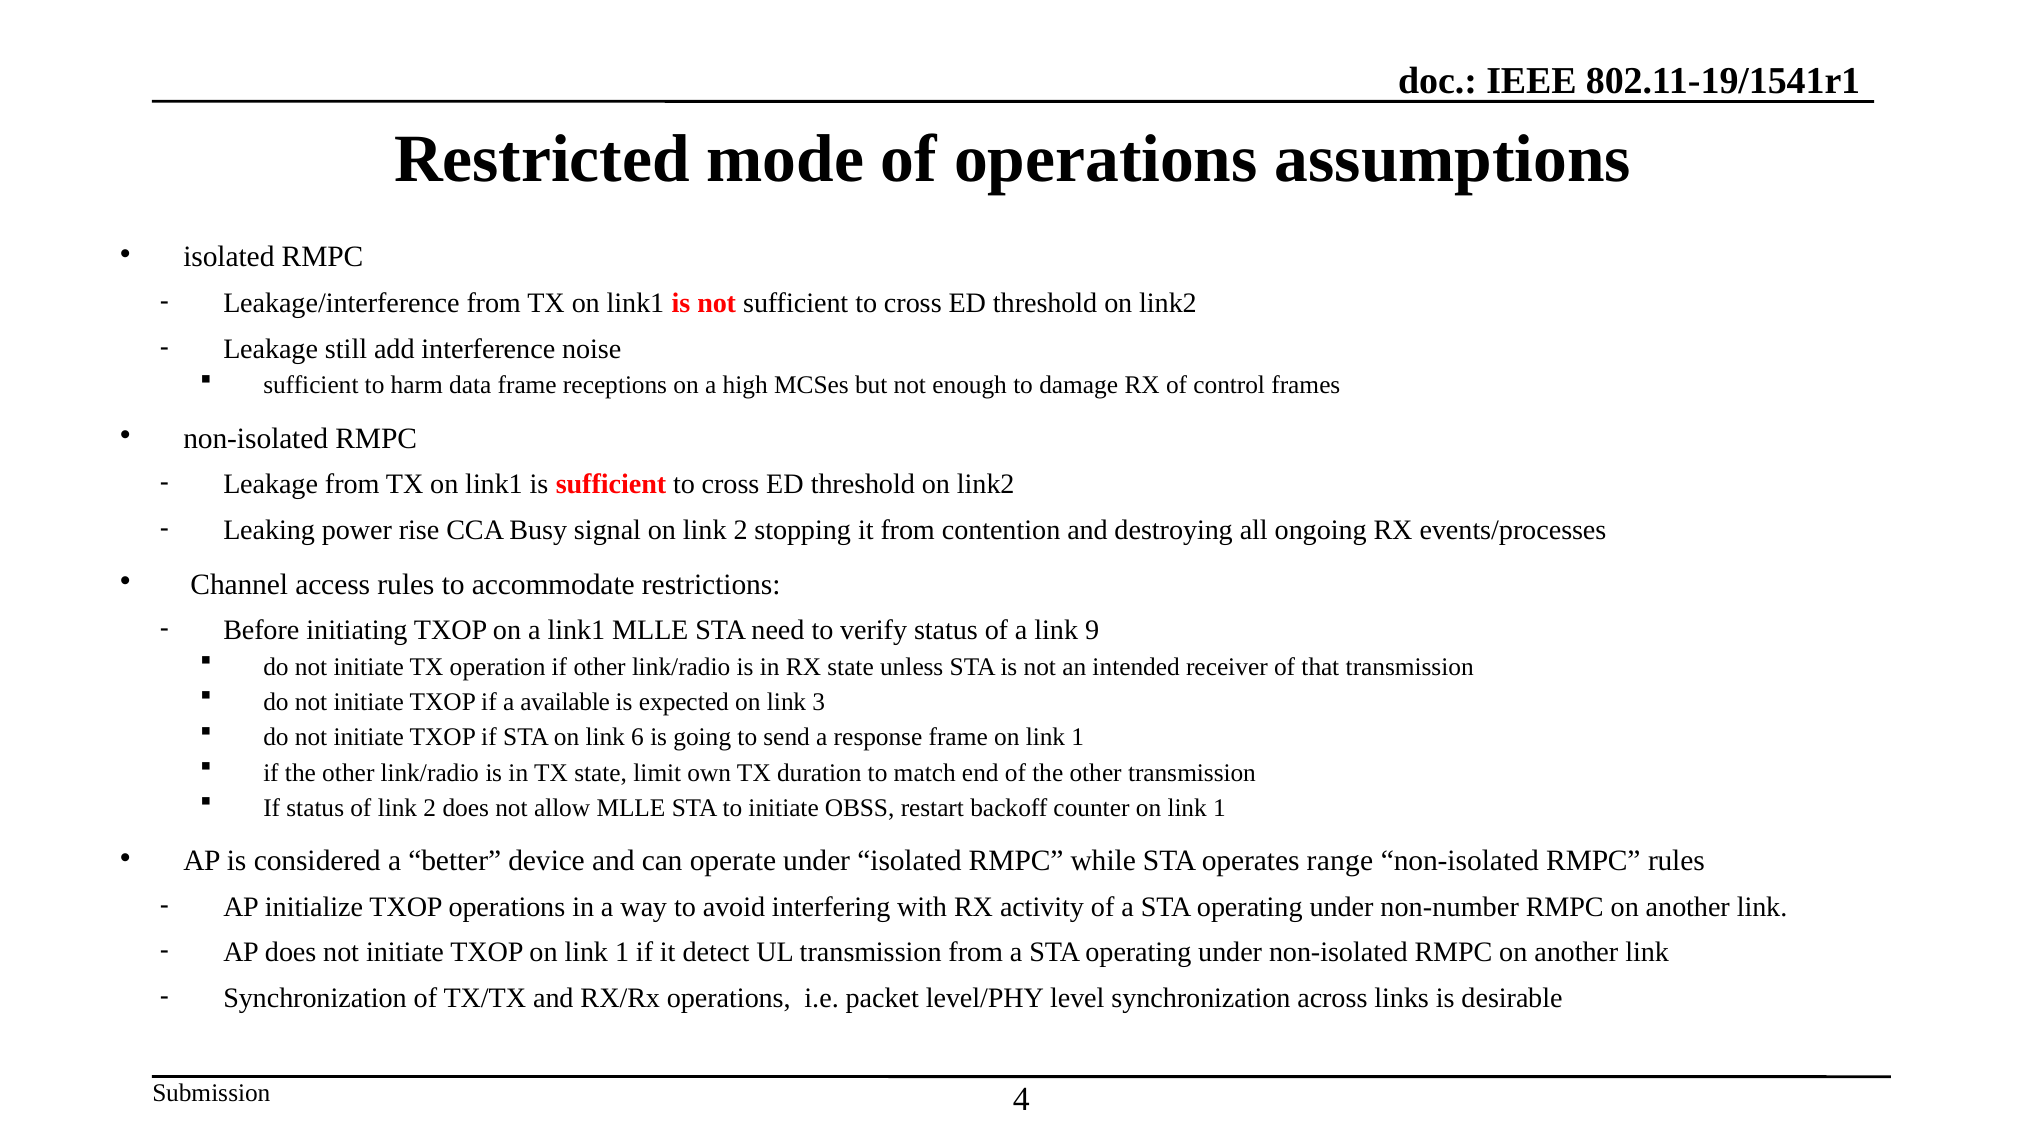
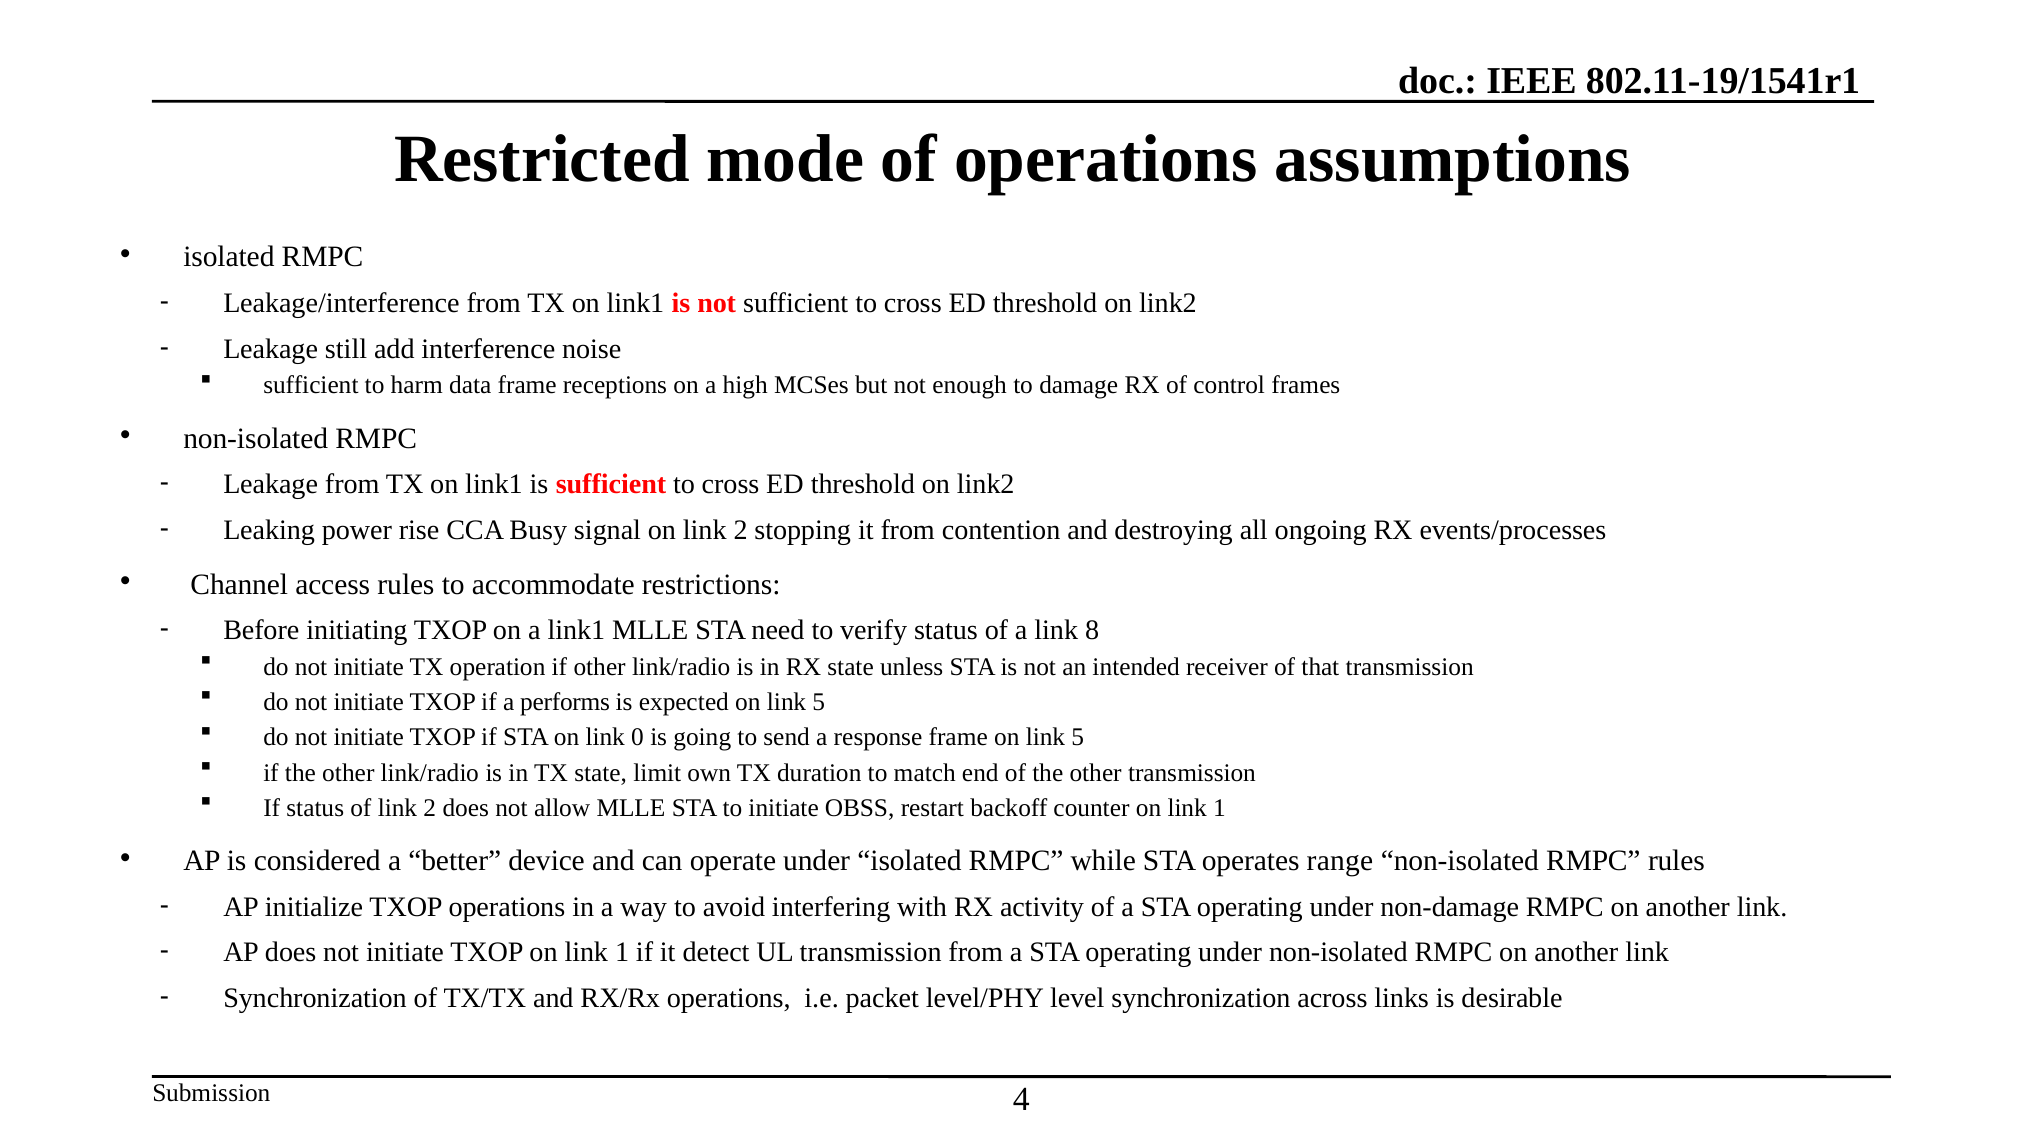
9: 9 -> 8 (1092, 630)
available: available -> performs (565, 702)
expected on link 3: 3 -> 5 (819, 702)
6: 6 -> 0 (637, 737)
frame on link 1: 1 -> 5 (1078, 737)
non-number: non-number -> non-damage (1450, 907)
